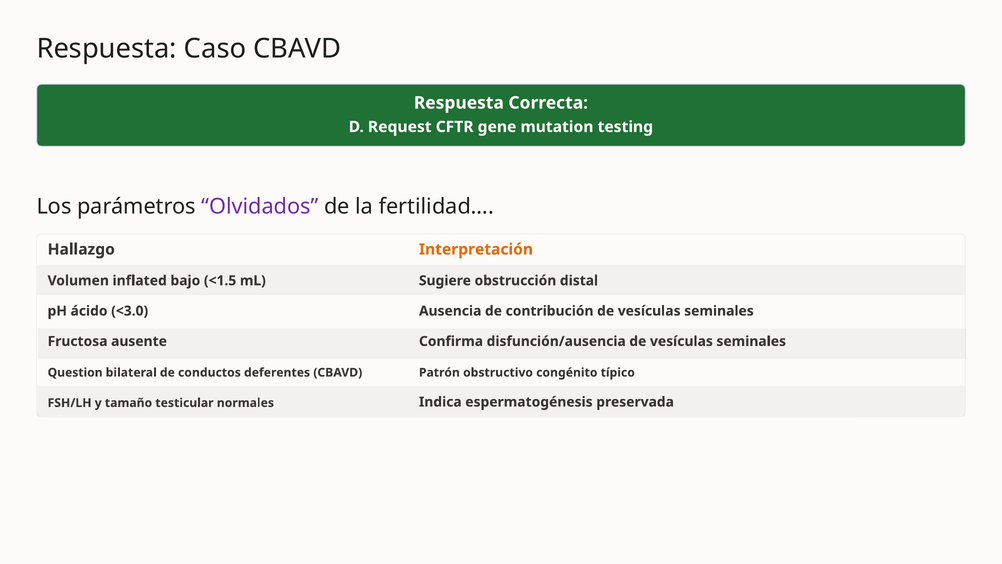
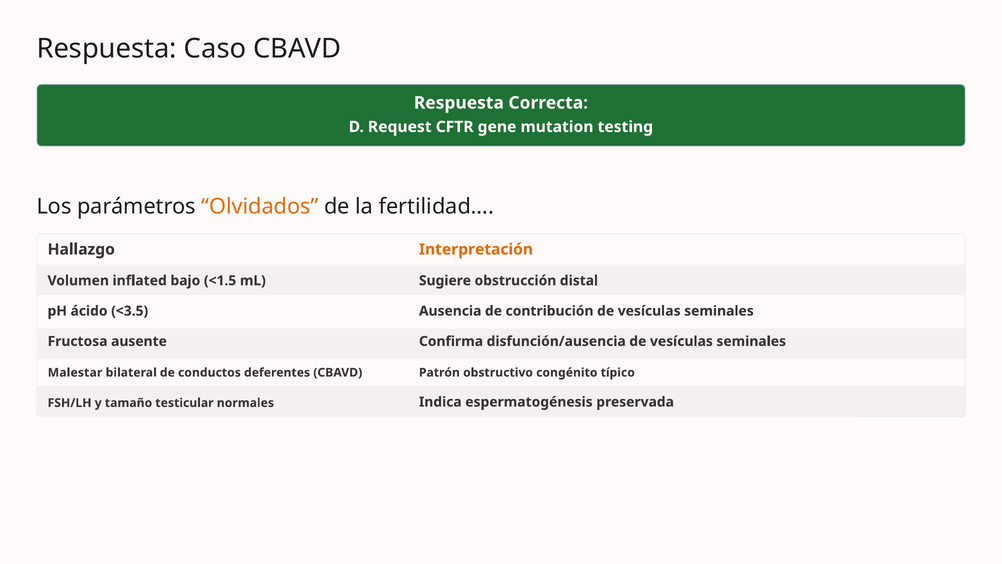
Olvidados colour: purple -> orange (260, 206)
<3.0: <3.0 -> <3.5 (130, 311)
Question: Question -> Malestar (75, 372)
